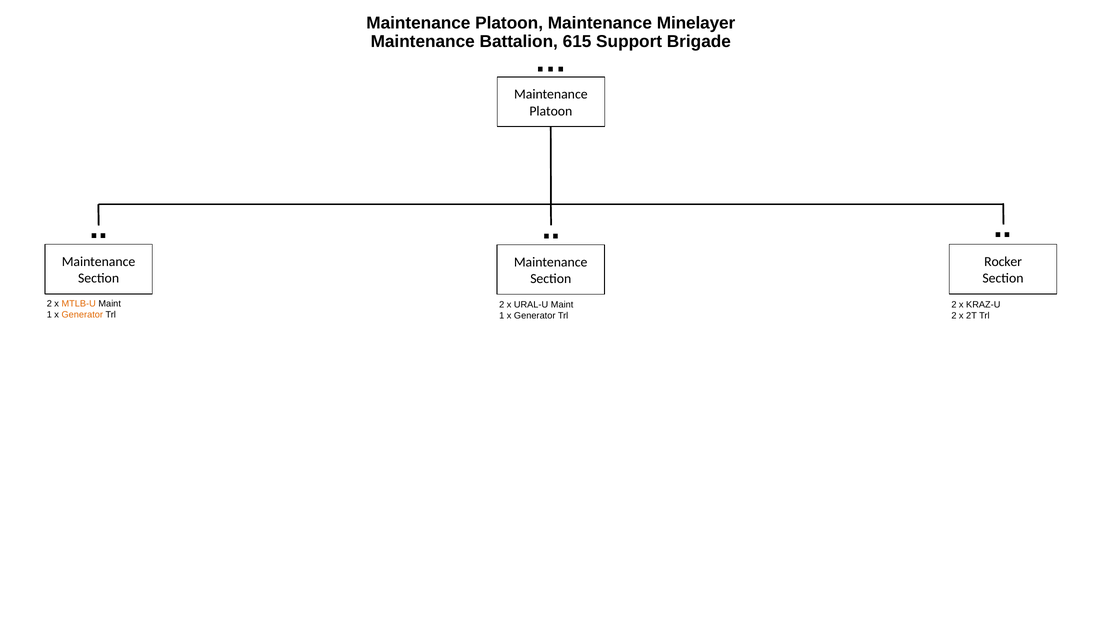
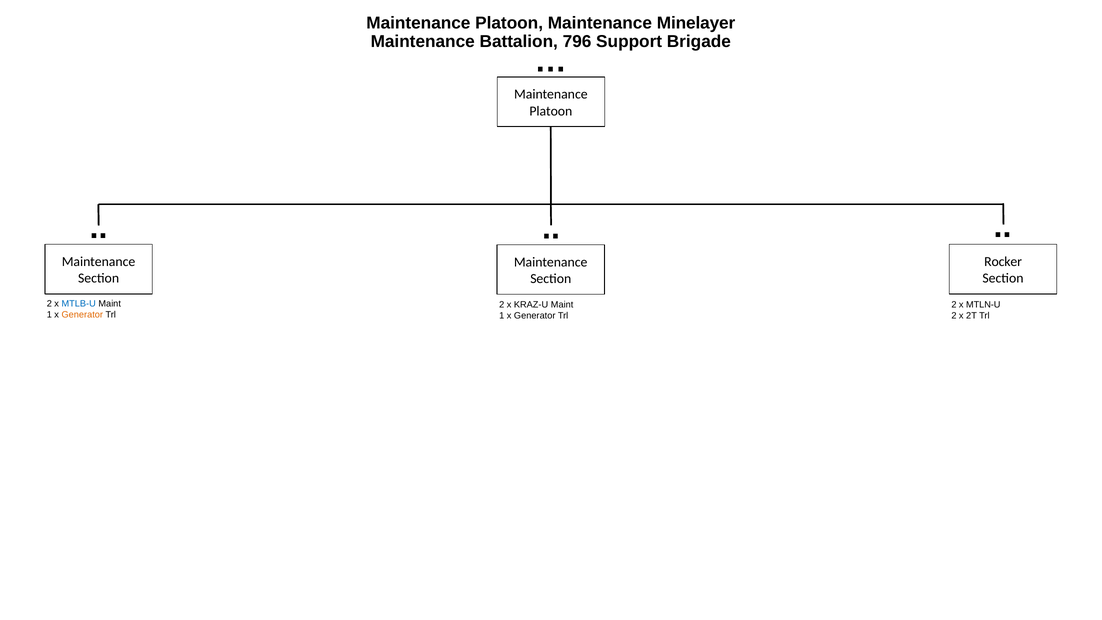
615: 615 -> 796 (577, 42)
MTLB-U colour: orange -> blue (79, 304)
URAL-U: URAL-U -> KRAZ-U (531, 305)
KRAZ-U: KRAZ-U -> MTLN-U (983, 305)
